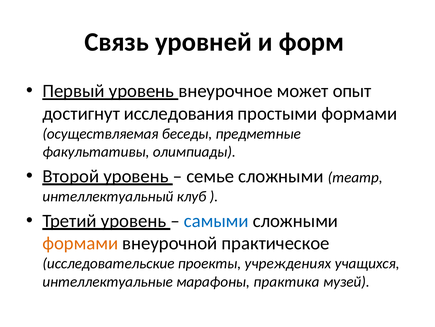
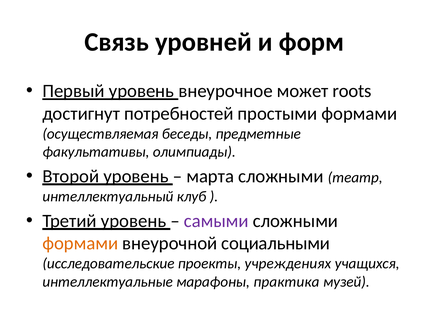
опыт: опыт -> roots (352, 91)
исследования: исследования -> потребностей (179, 113)
семье: семье -> марта (210, 176)
самыми colour: blue -> purple (216, 220)
практическое: практическое -> социальными (276, 243)
